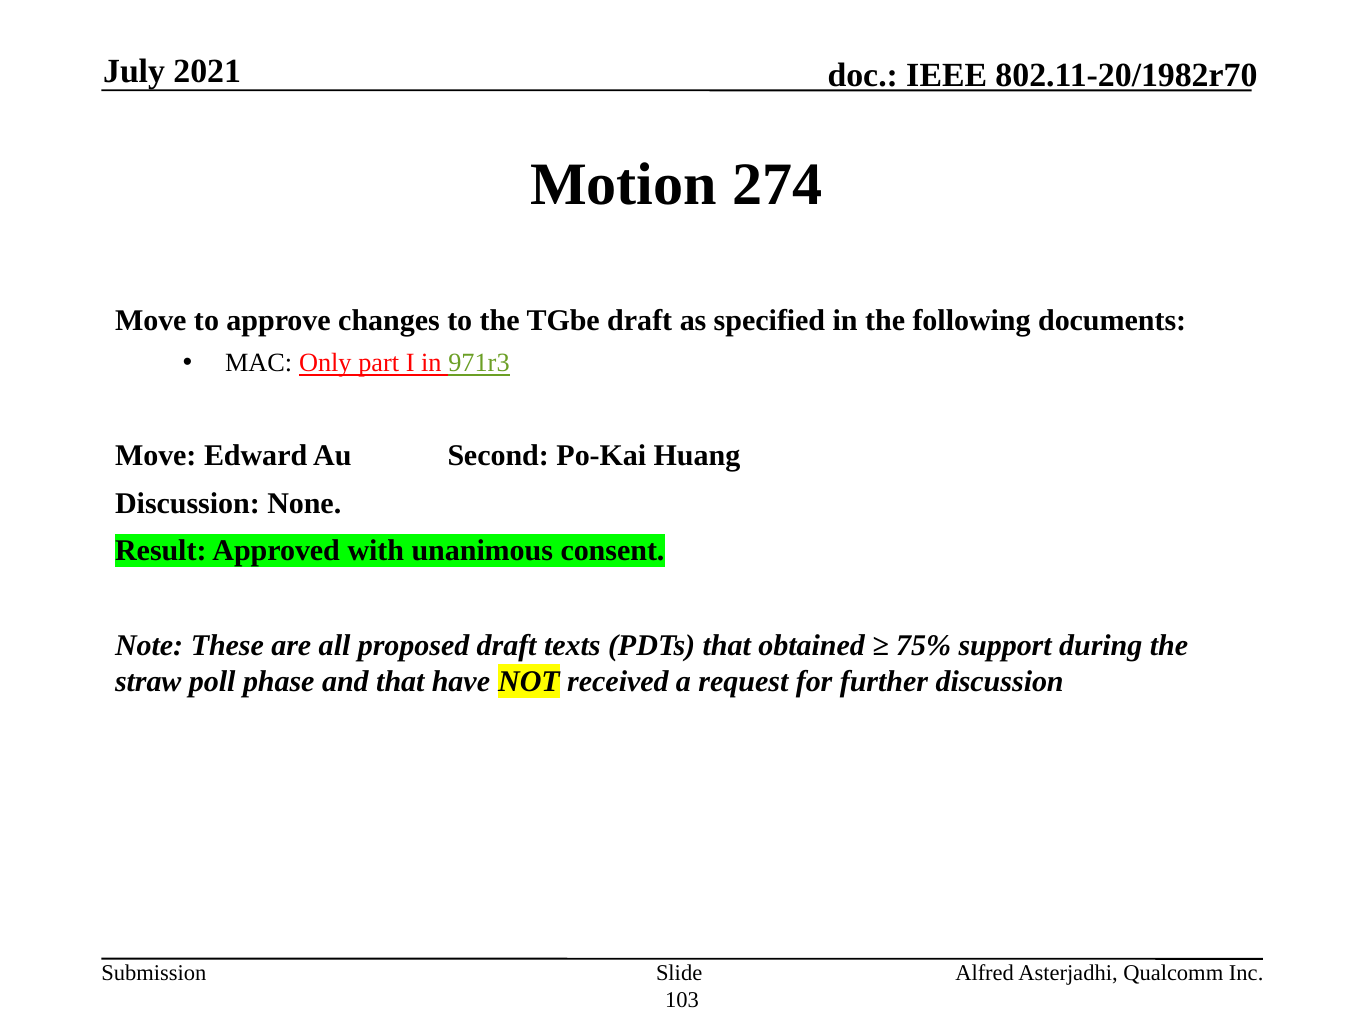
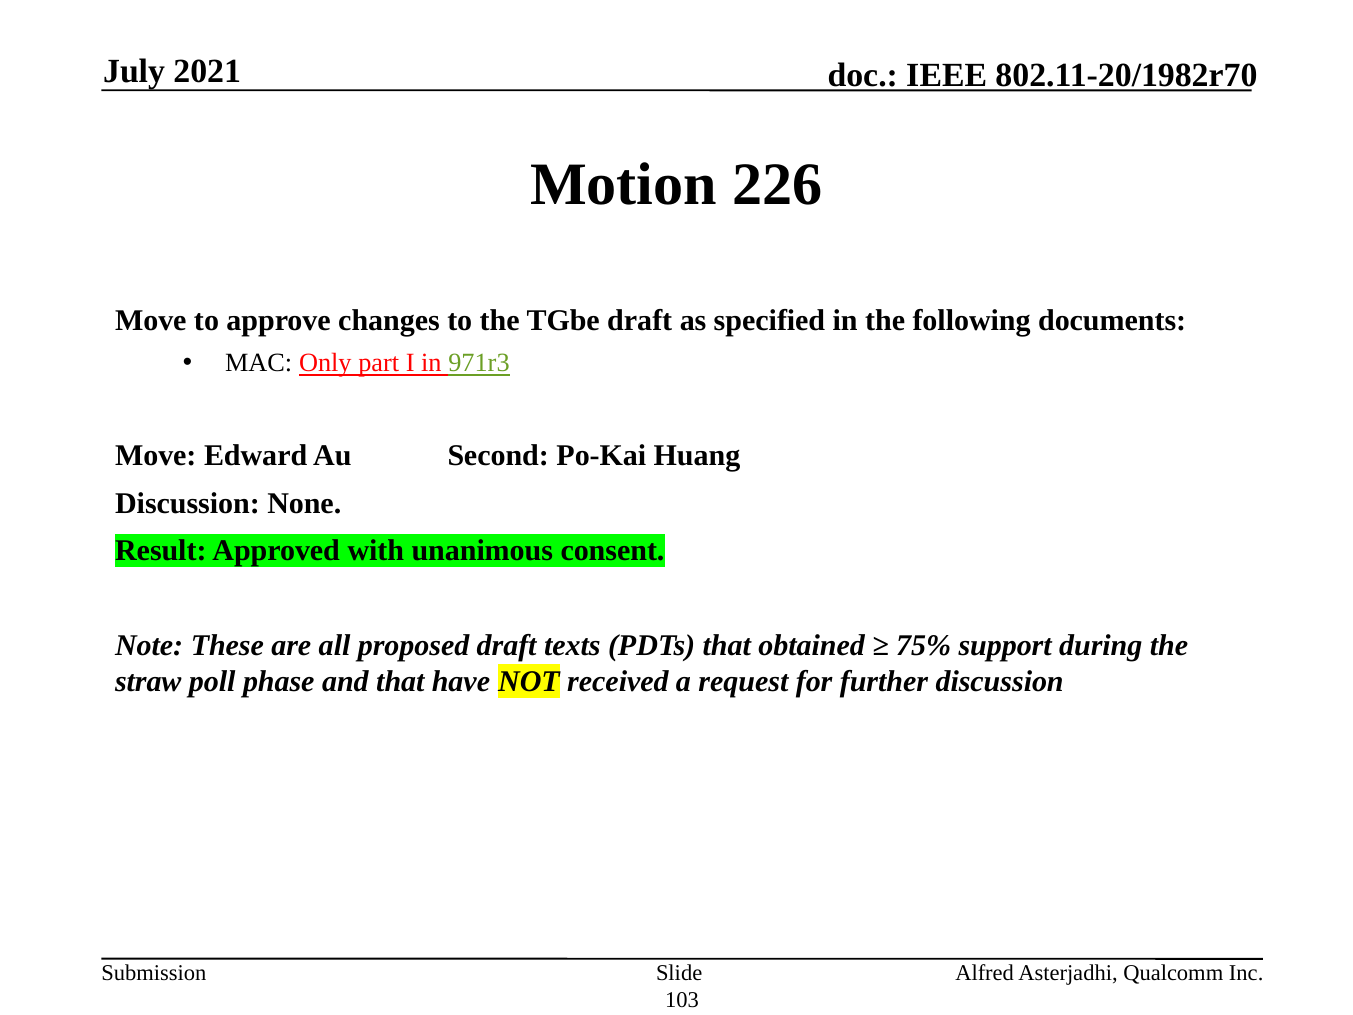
274: 274 -> 226 (777, 184)
